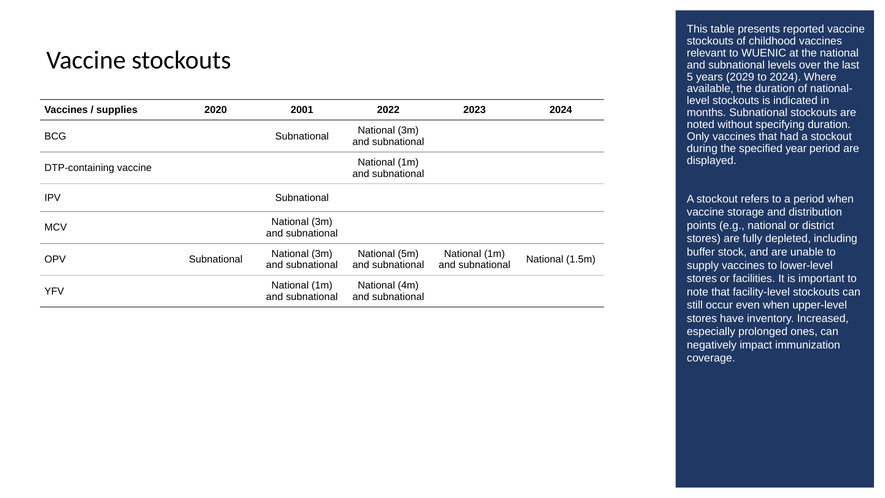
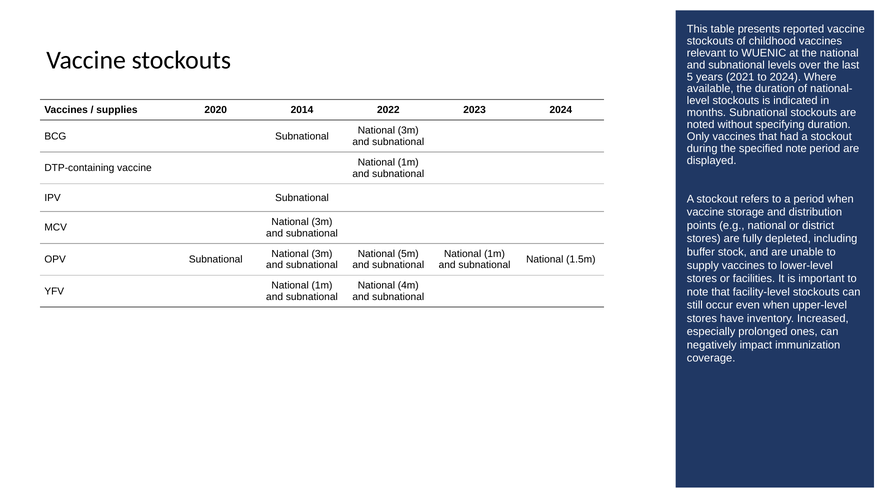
2029: 2029 -> 2021 (740, 77)
2001: 2001 -> 2014 (302, 110)
specified year: year -> note (796, 149)
